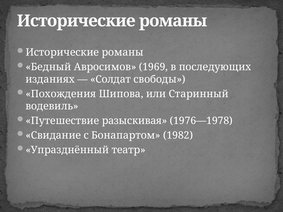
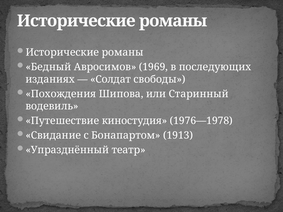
разыскивая: разыскивая -> киностудия (134, 121)
1982: 1982 -> 1913 (178, 135)
